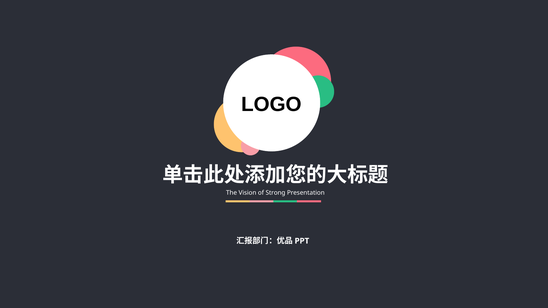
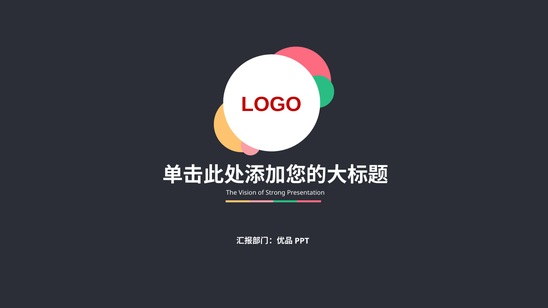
LOGO colour: black -> red (271, 104)
